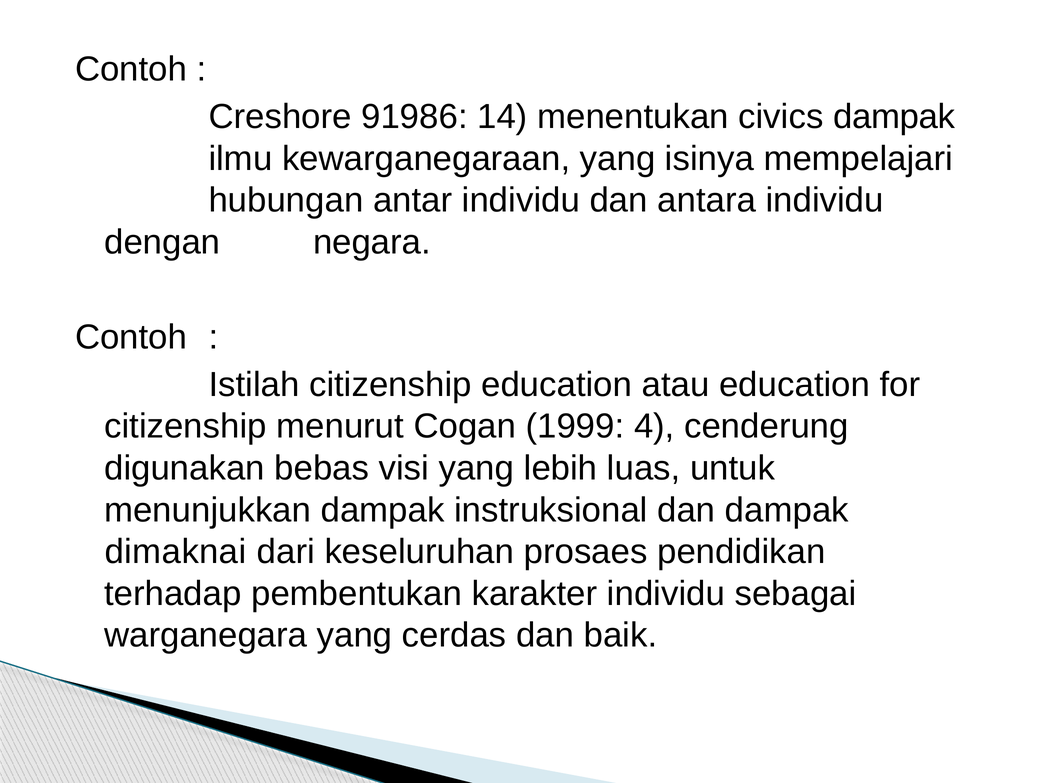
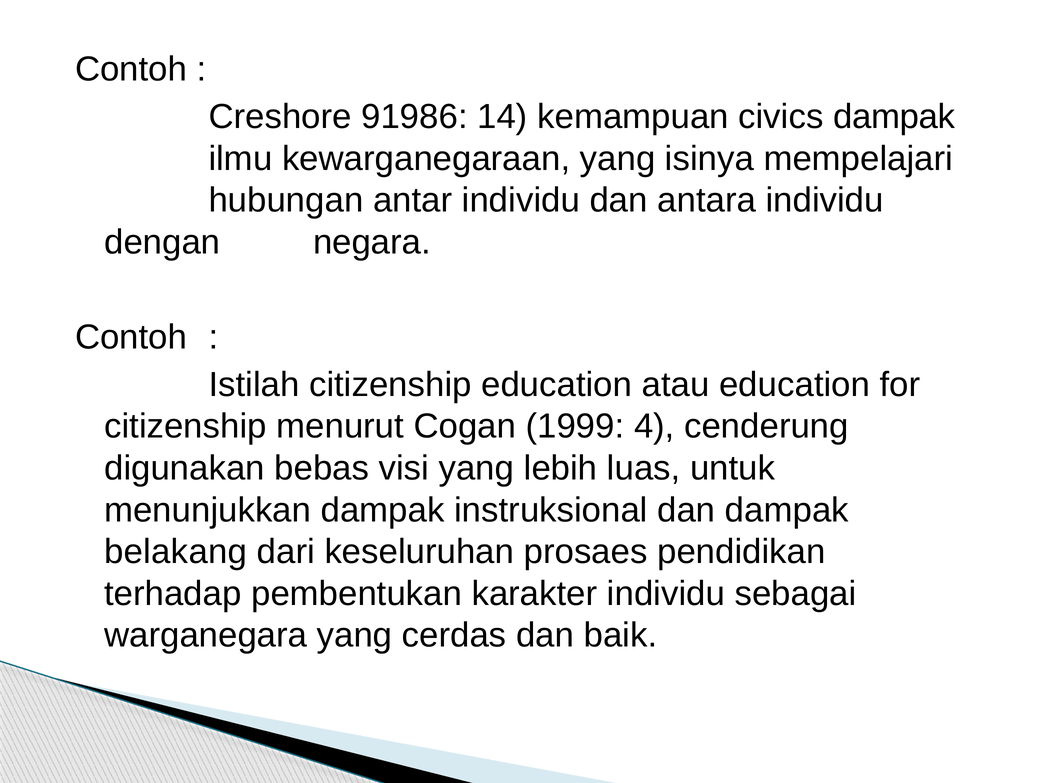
menentukan: menentukan -> kemampuan (633, 117)
dimaknai: dimaknai -> belakang (176, 552)
